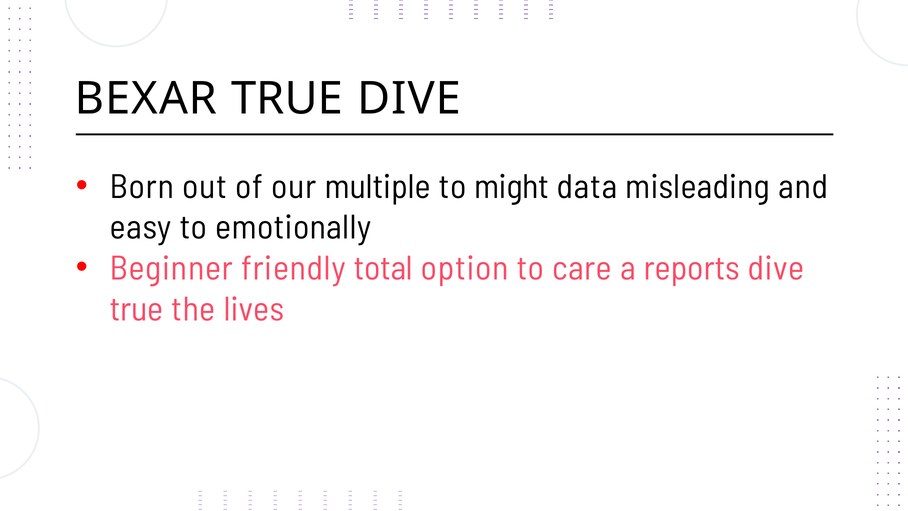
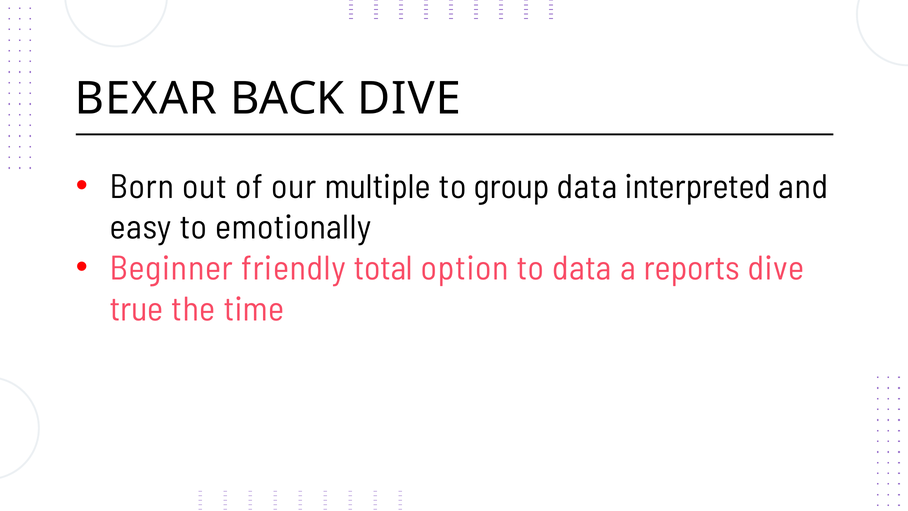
BEXAR TRUE: TRUE -> BACK (287, 99)
might: might -> group (512, 187)
misleading: misleading -> interpreted (698, 187)
to care: care -> data (582, 268)
lives: lives -> time (254, 309)
